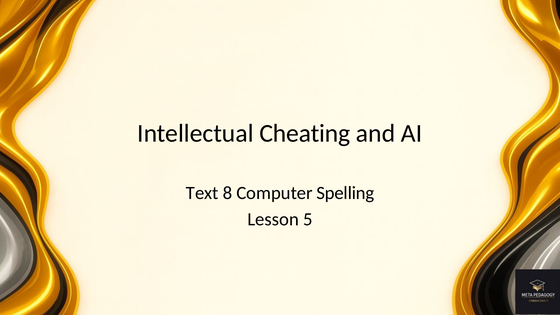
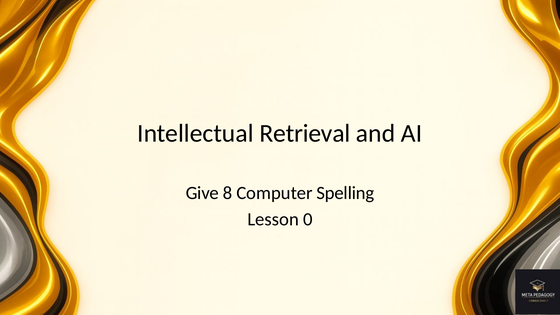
Cheating: Cheating -> Retrieval (305, 133)
Text: Text -> Give (202, 193)
5: 5 -> 0 (308, 219)
